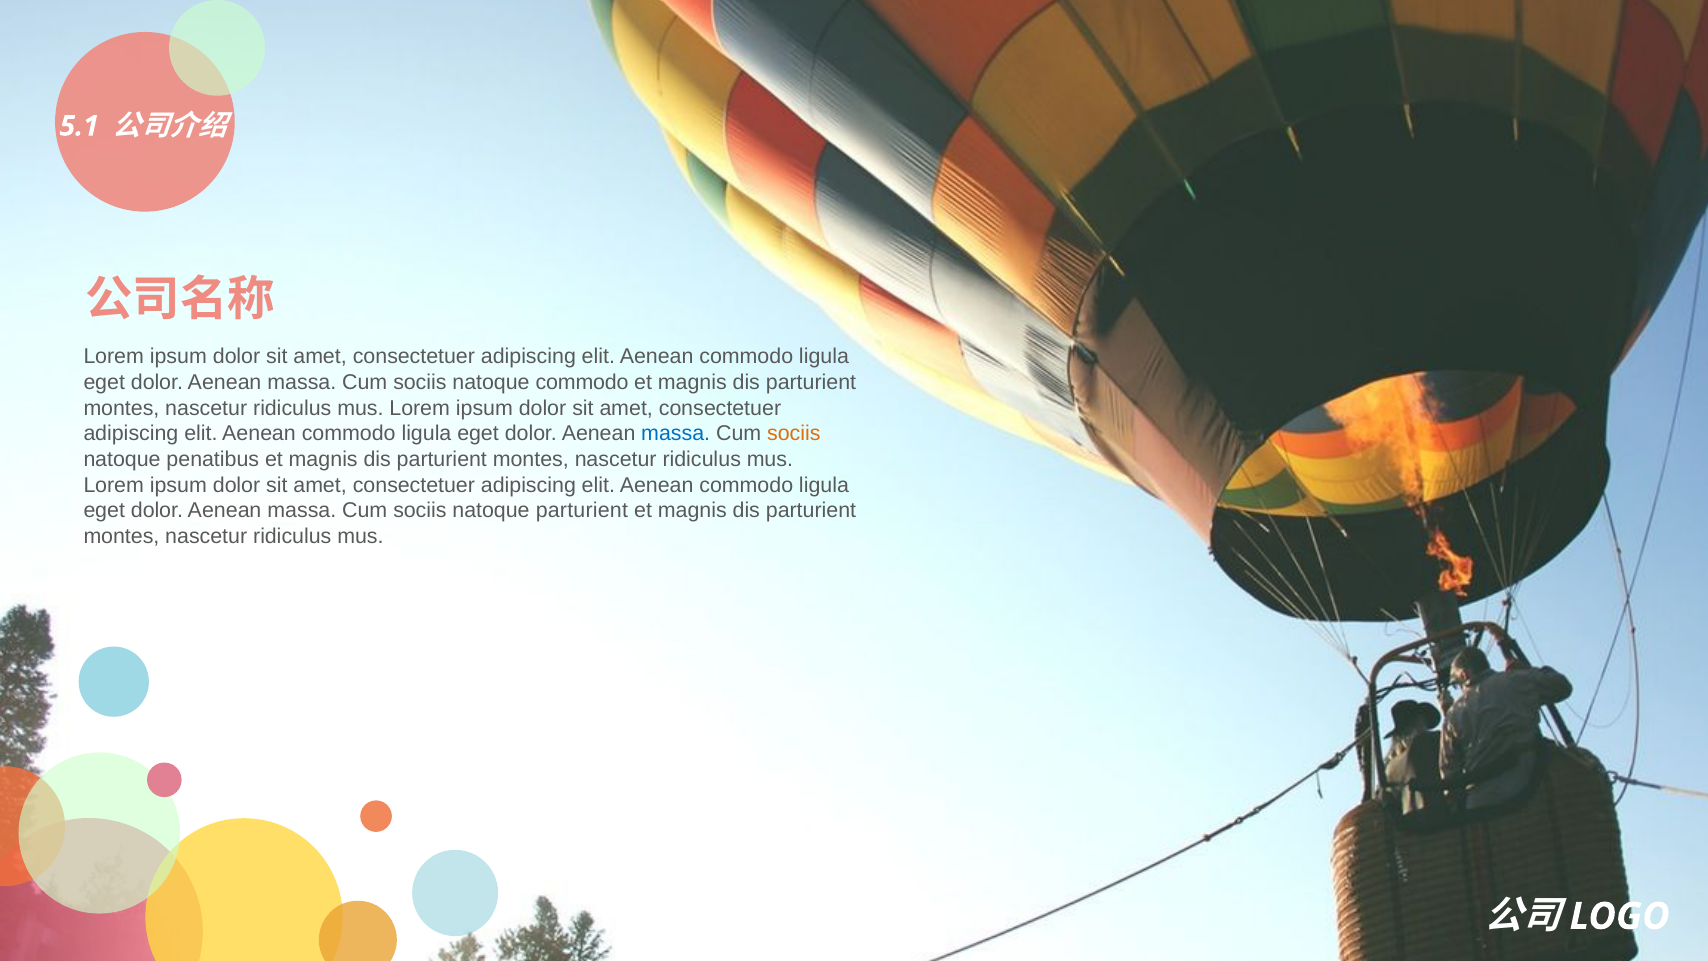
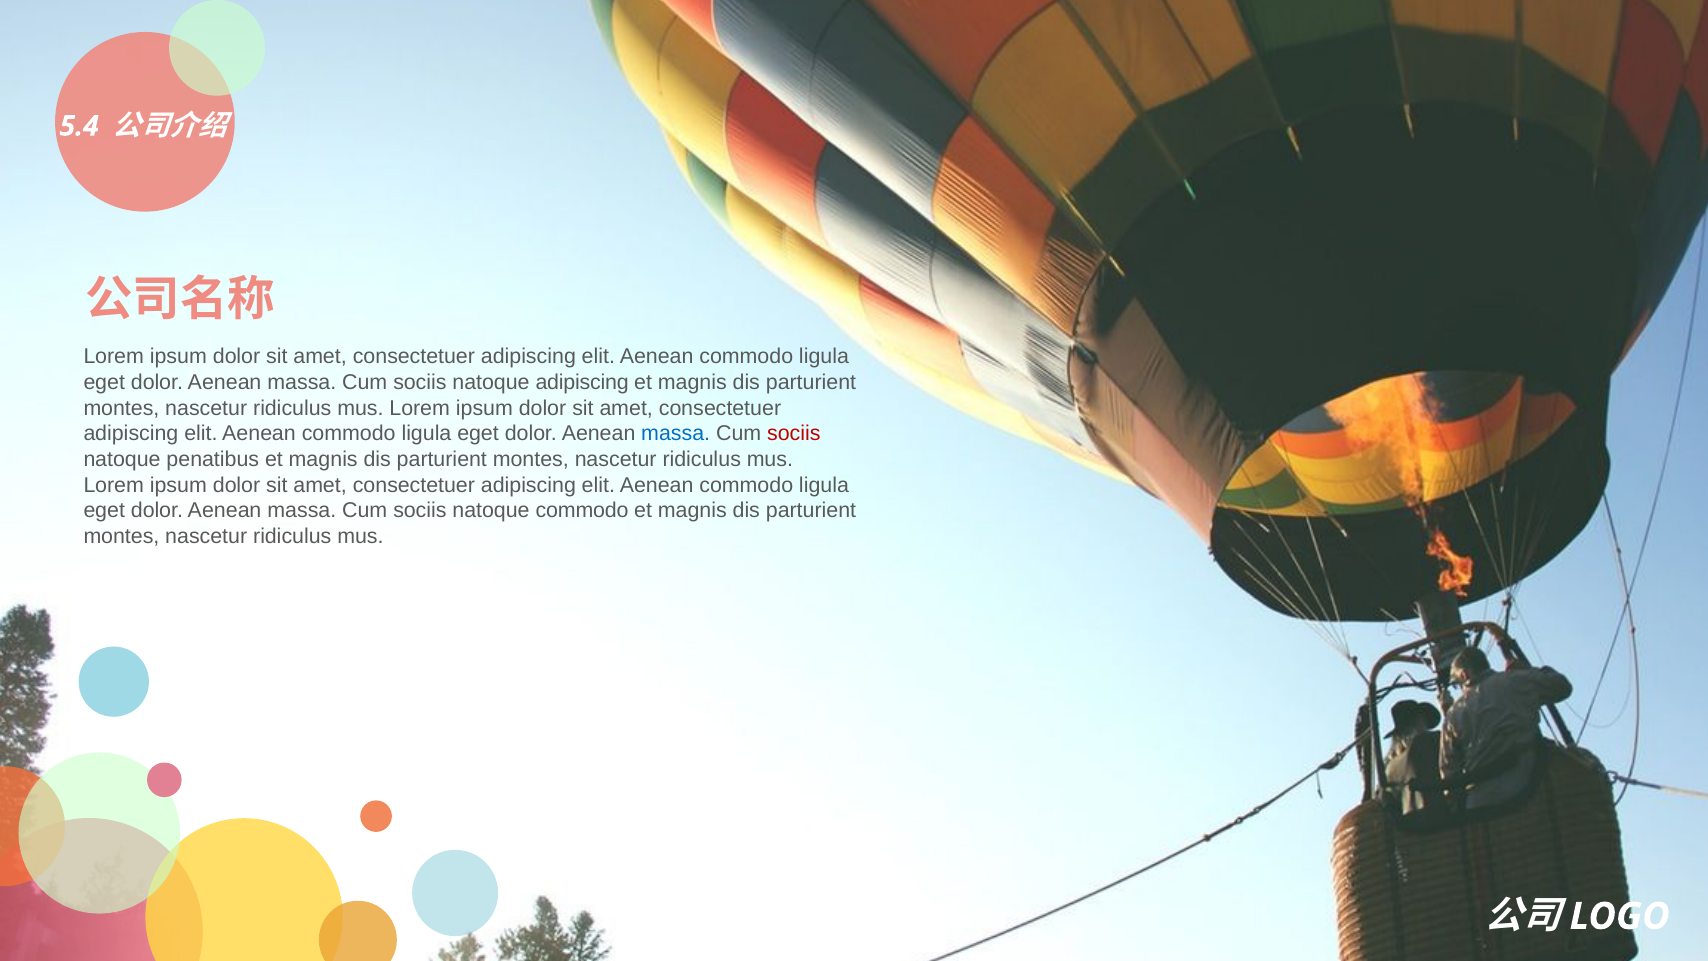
5.1: 5.1 -> 5.4 (79, 126)
natoque commodo: commodo -> adipiscing (582, 382)
sociis colour: orange -> red (794, 434)
natoque parturient: parturient -> commodo (582, 511)
